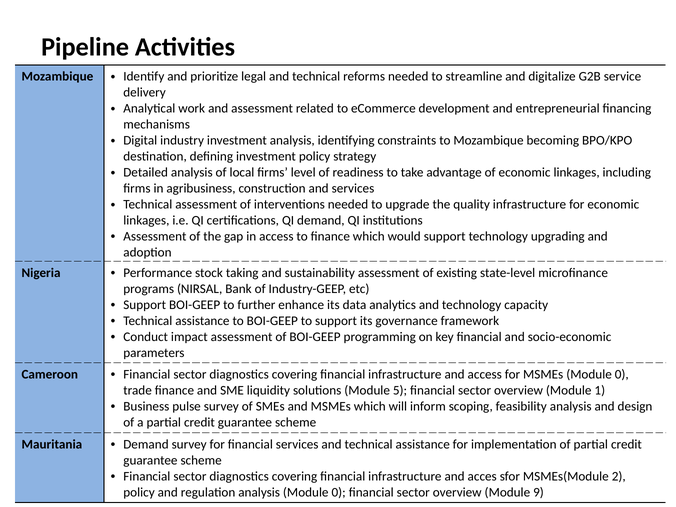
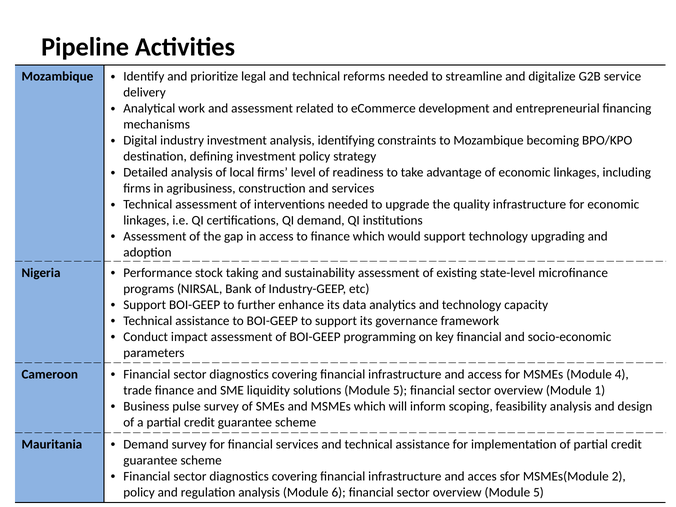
MSMEs Module 0: 0 -> 4 (622, 374)
analysis Module 0: 0 -> 6 (339, 492)
overview Module 9: 9 -> 5 (539, 492)
